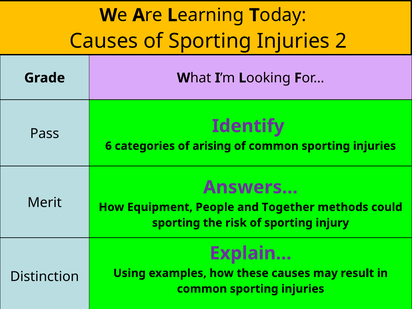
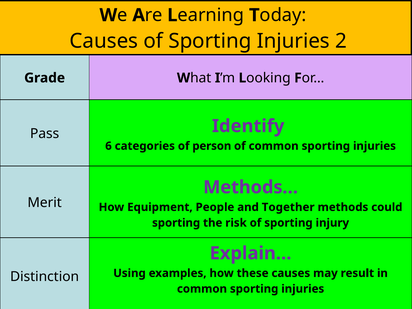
arising: arising -> person (212, 146)
Answers…: Answers… -> Methods… (251, 187)
